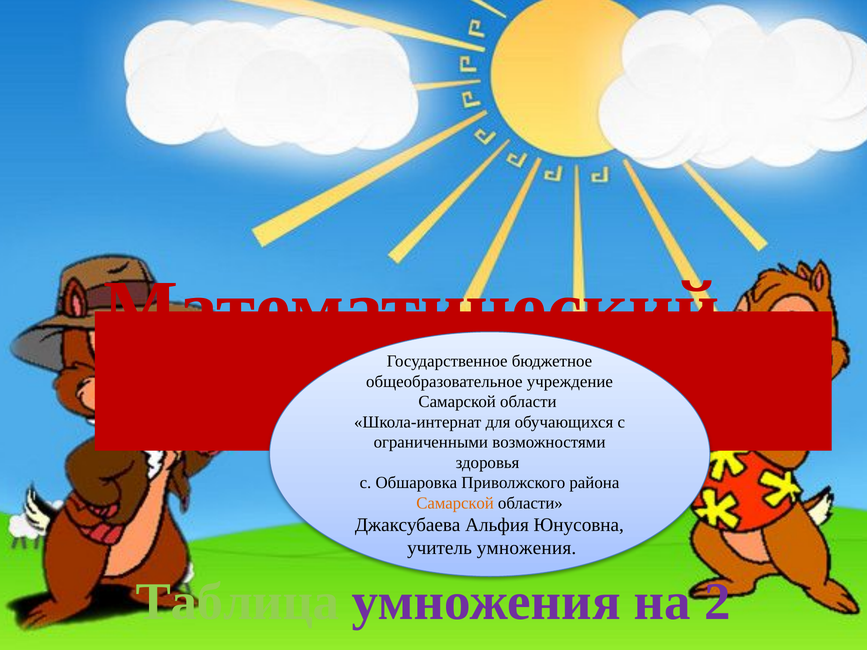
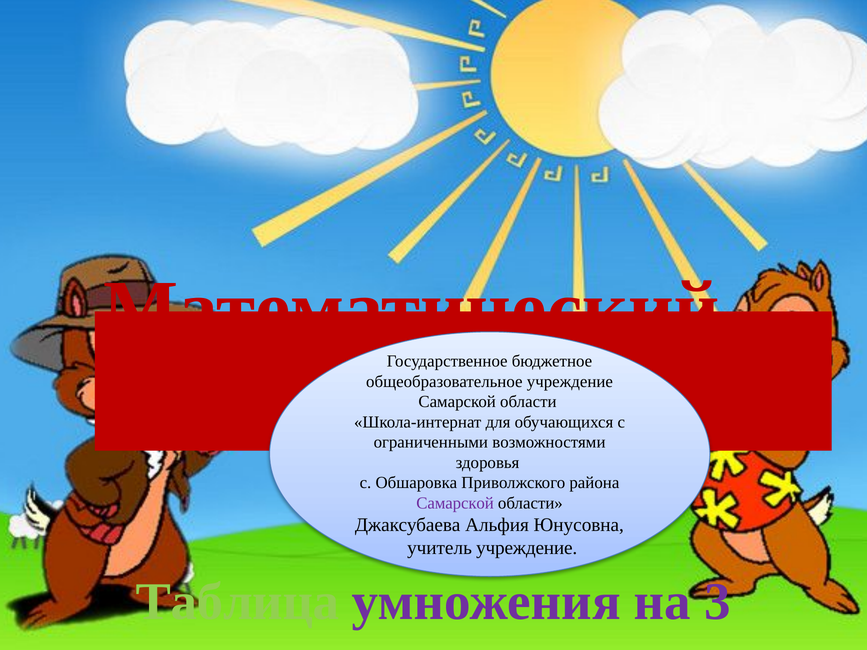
Самарской colour: orange -> purple (455, 503)
учитель умножения: умножения -> учреждение (527, 548)
2: 2 -> 3 (717, 602)
